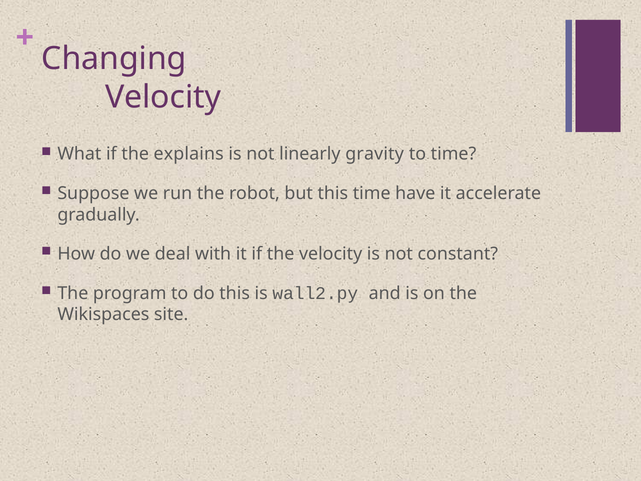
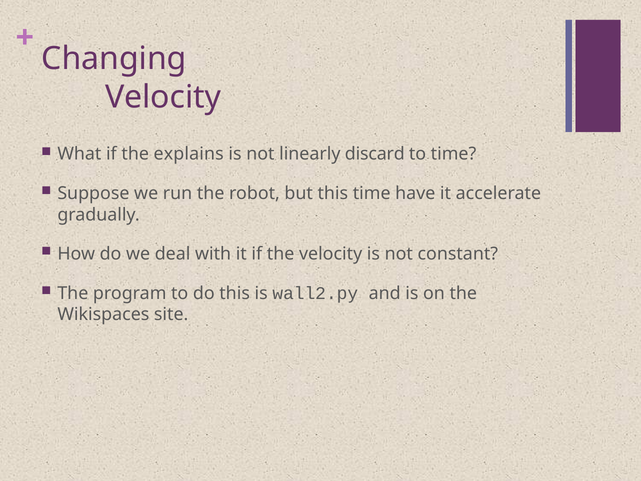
gravity: gravity -> discard (375, 154)
